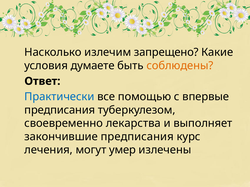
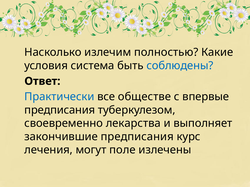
запрещено: запрещено -> полностью (166, 52)
думаете: думаете -> система (93, 66)
соблюдены colour: orange -> blue (180, 66)
помощью: помощью -> обществе (144, 97)
умер: умер -> поле (122, 150)
